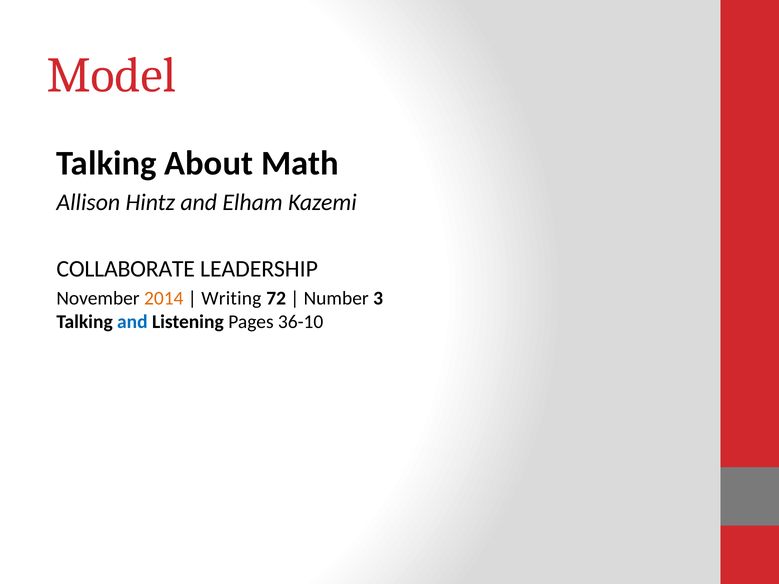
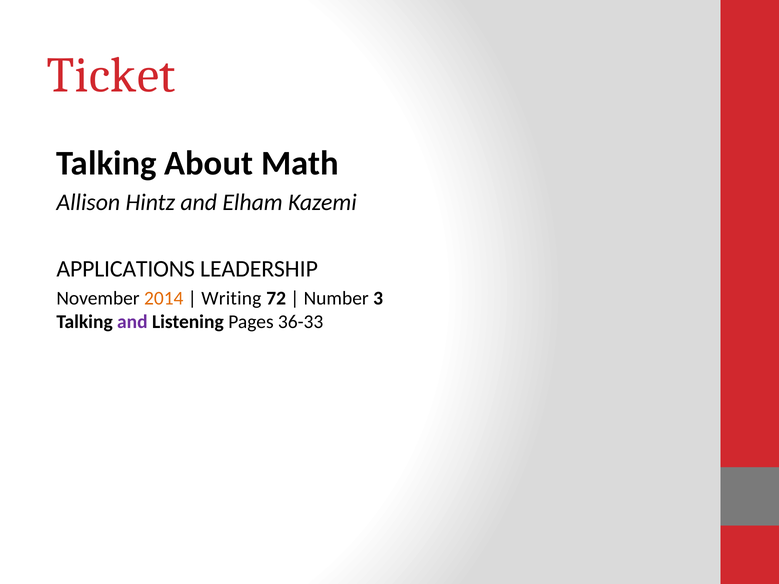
Model: Model -> Ticket (111, 76)
COLLABORATE: COLLABORATE -> APPLICATIONS (126, 269)
and colour: blue -> purple (132, 322)
36-10: 36-10 -> 36-33 (301, 322)
